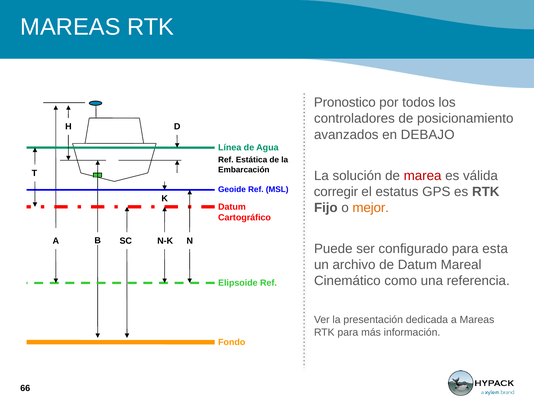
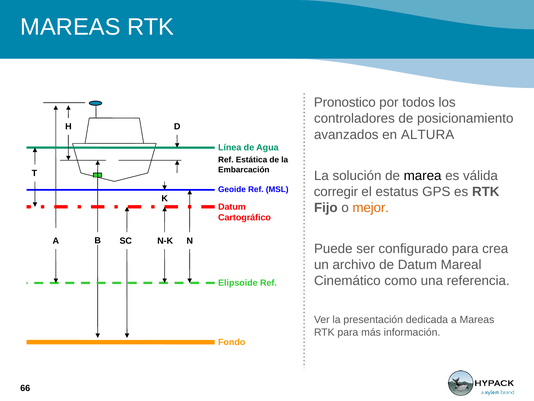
DEBAJO: DEBAJO -> ALTURA (428, 134)
marea colour: red -> black (423, 175)
esta: esta -> crea (495, 248)
